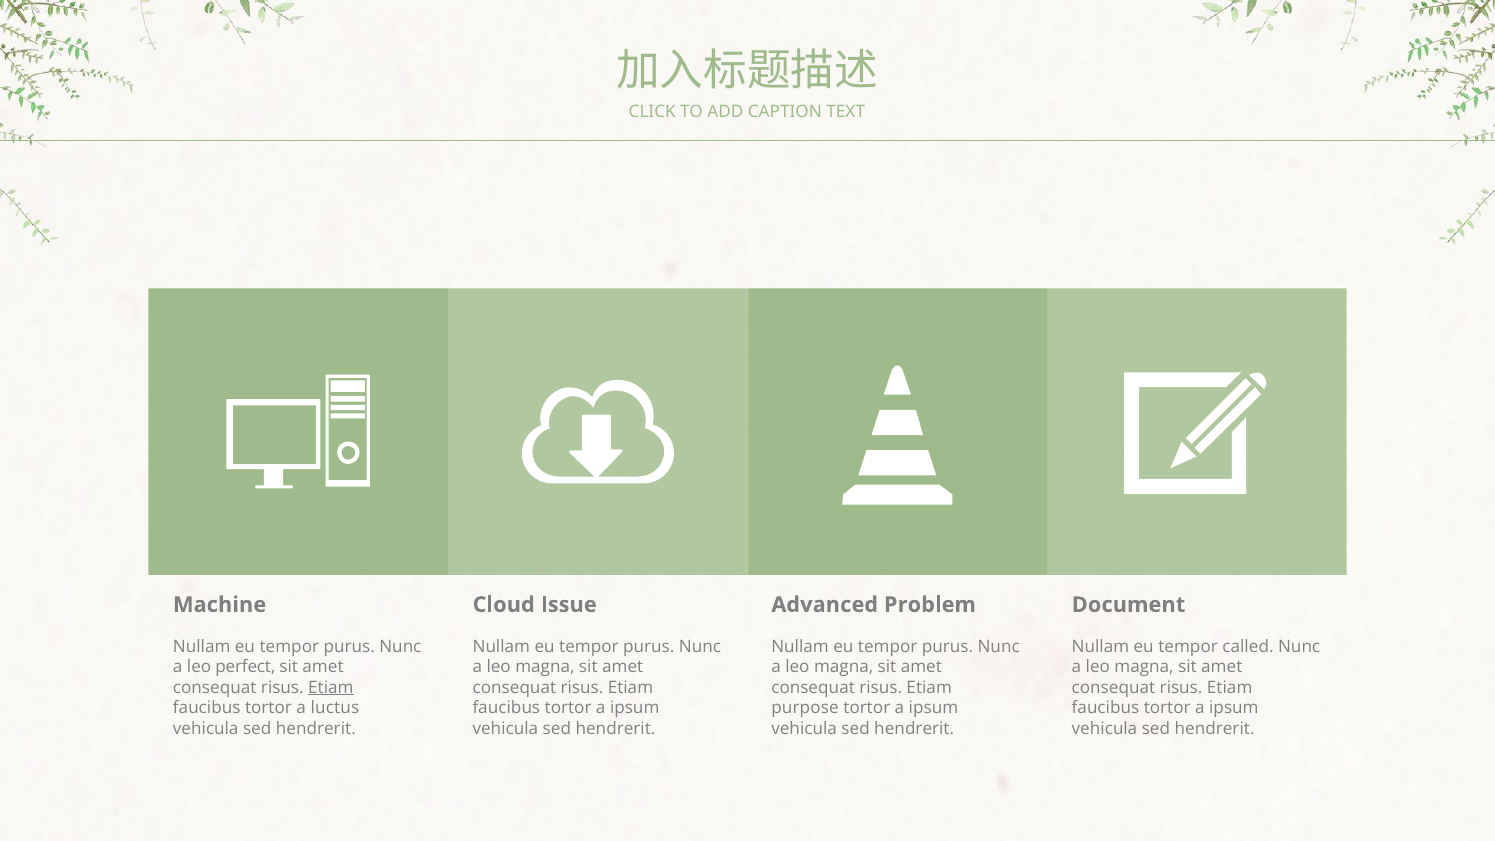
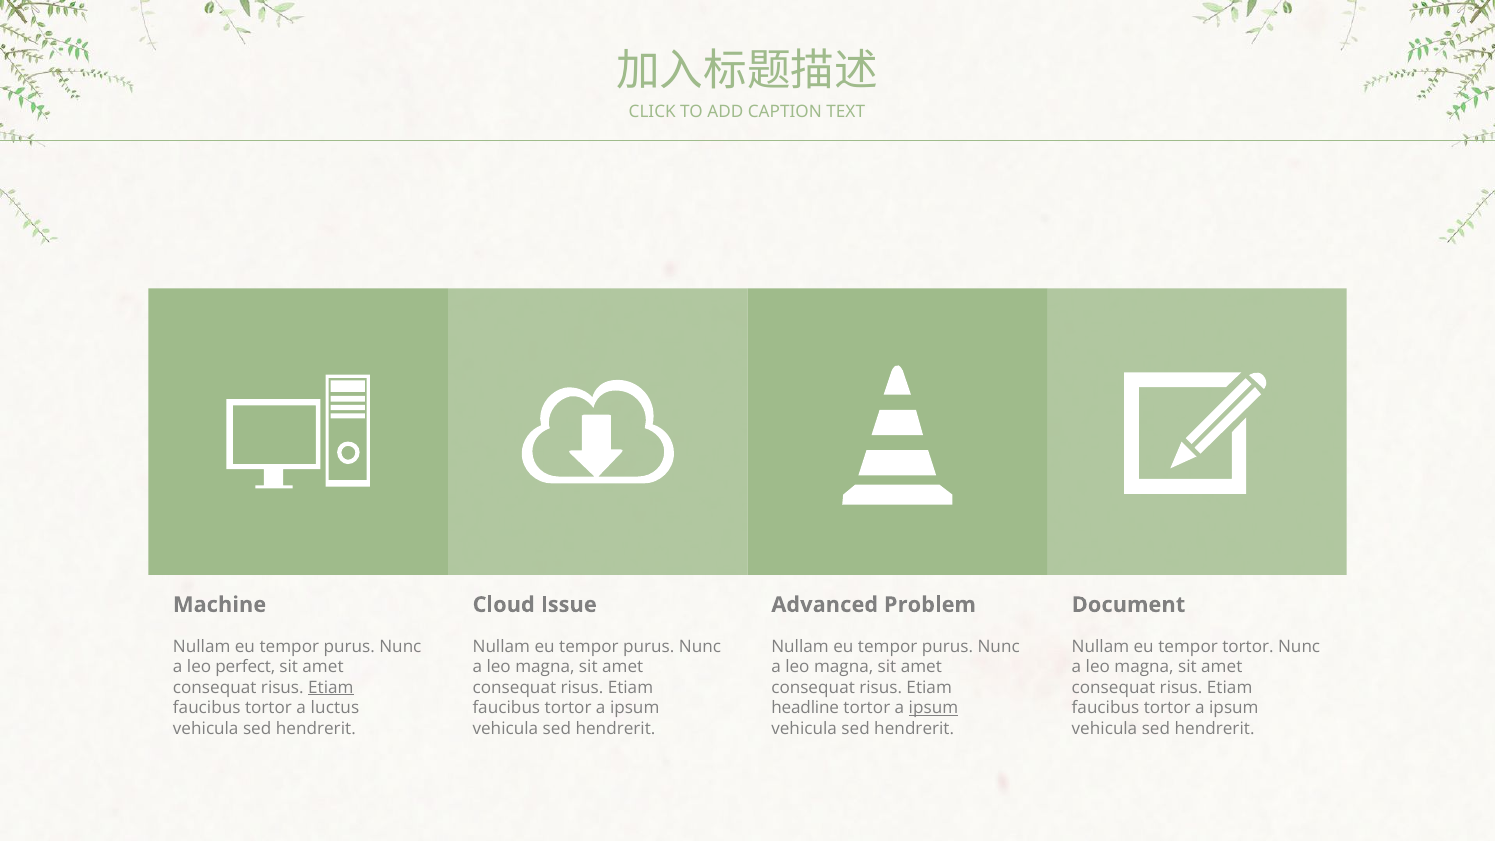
tempor called: called -> tortor (1248, 647)
purpose: purpose -> headline (805, 708)
ipsum underline: none -> present (933, 708)
